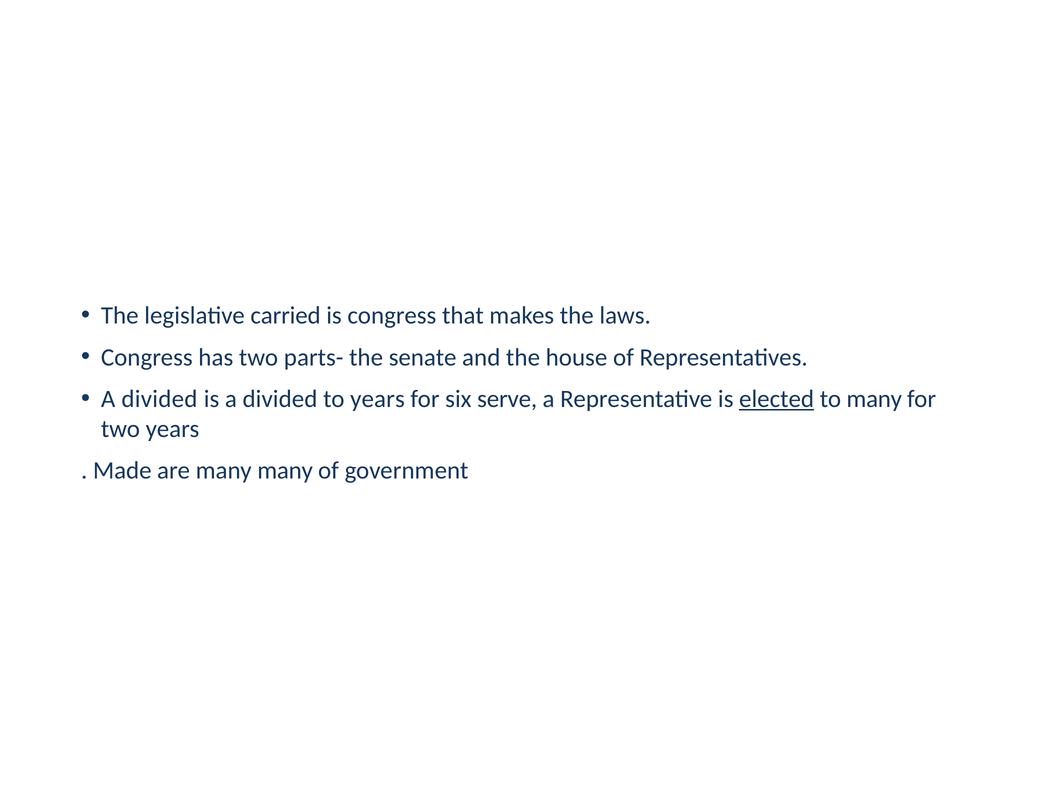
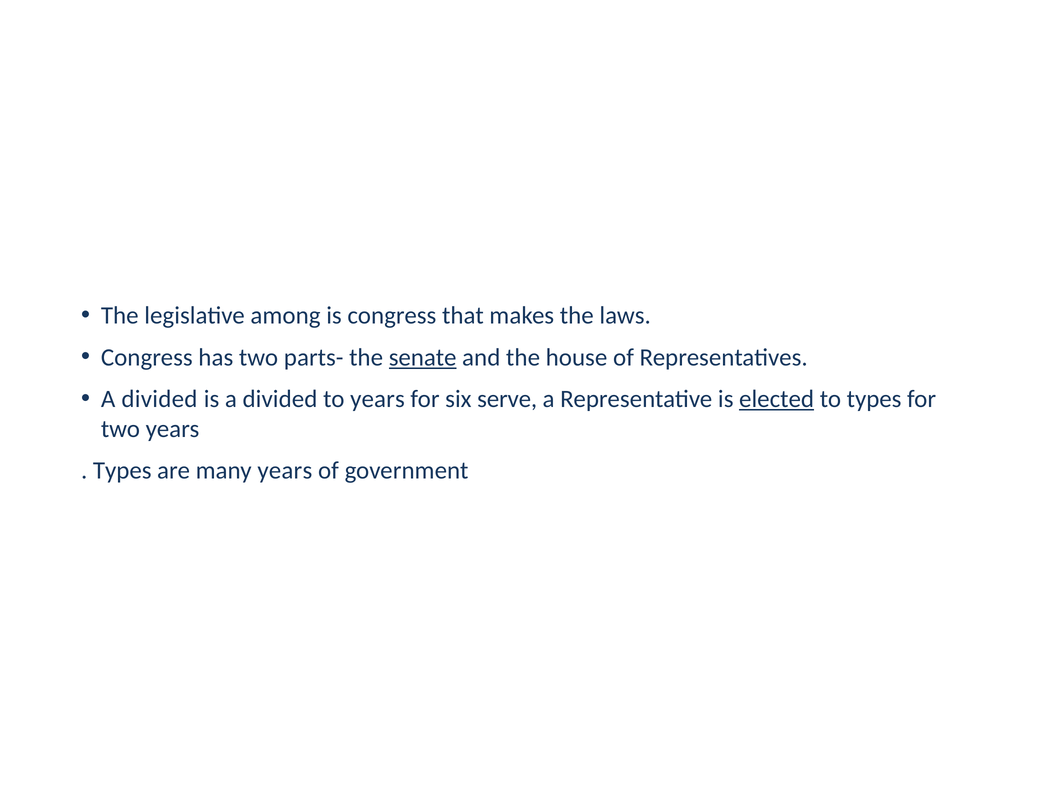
carried: carried -> among (285, 316)
senate underline: none -> present (423, 358)
to many: many -> types (874, 399)
Made: Made -> Types (122, 471)
many many: many -> years (285, 471)
